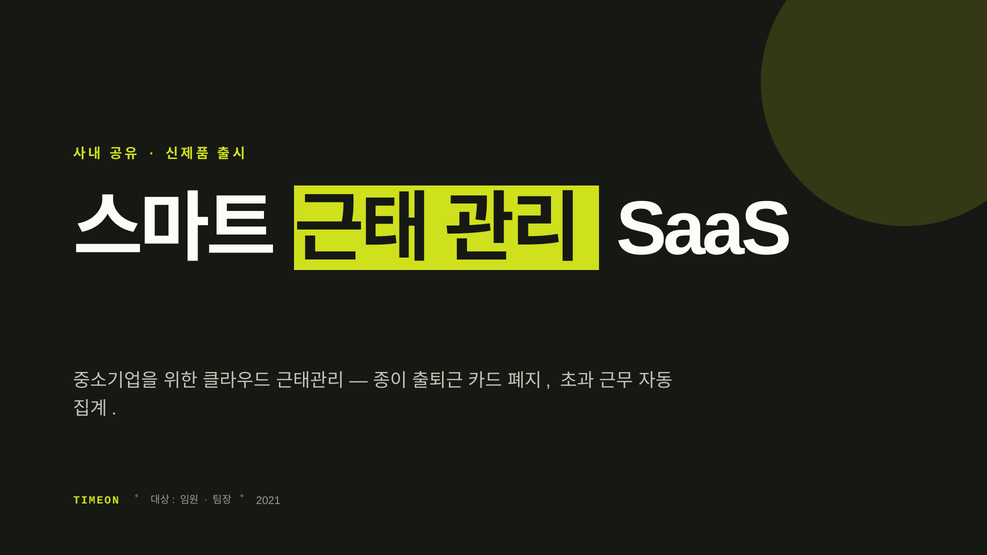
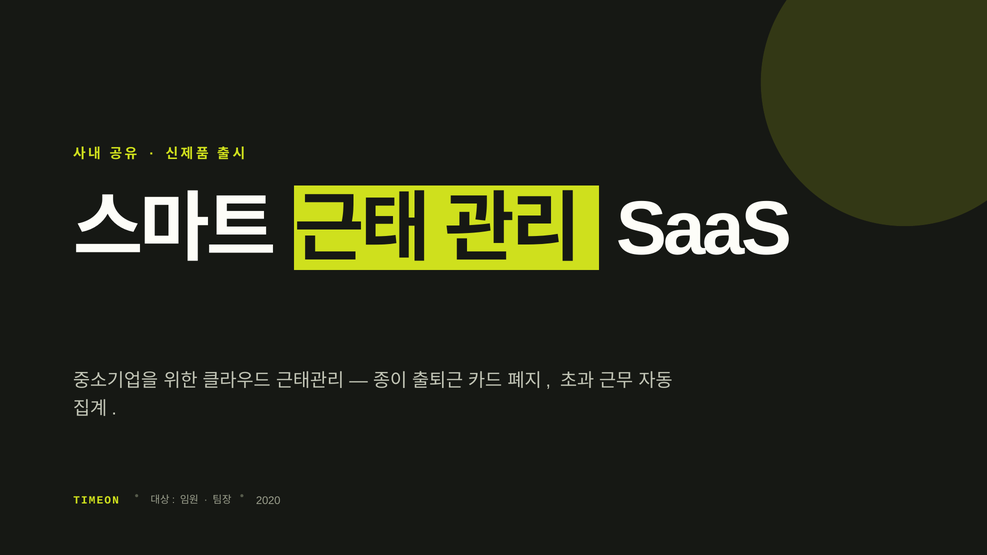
2021: 2021 -> 2020 (268, 501)
